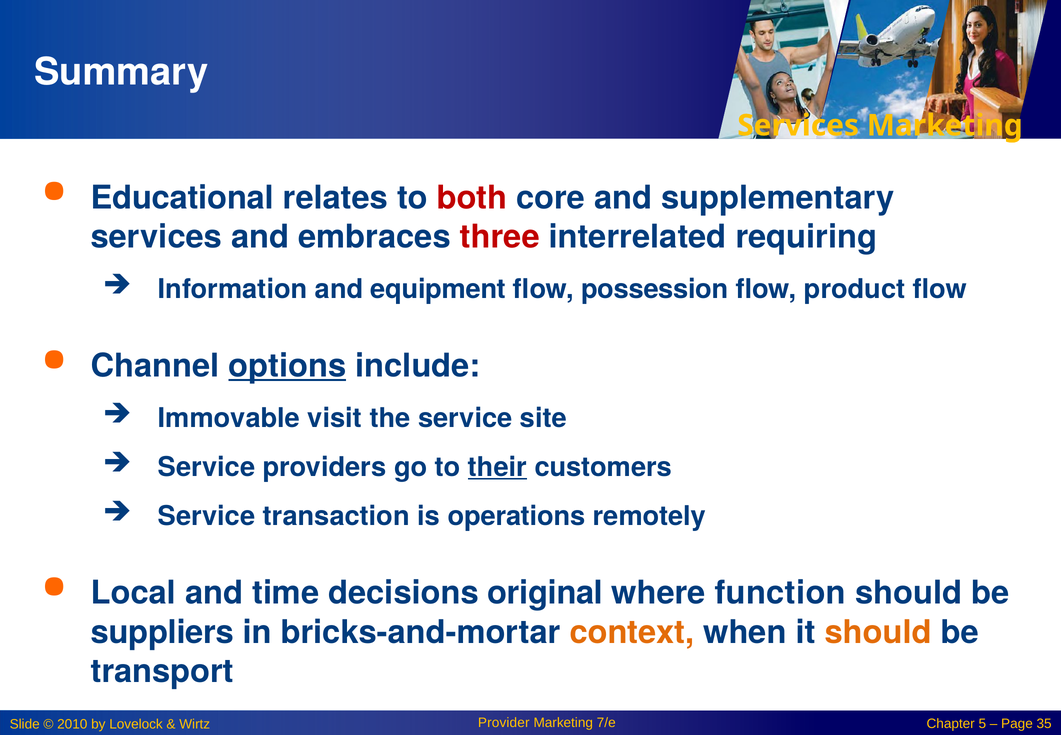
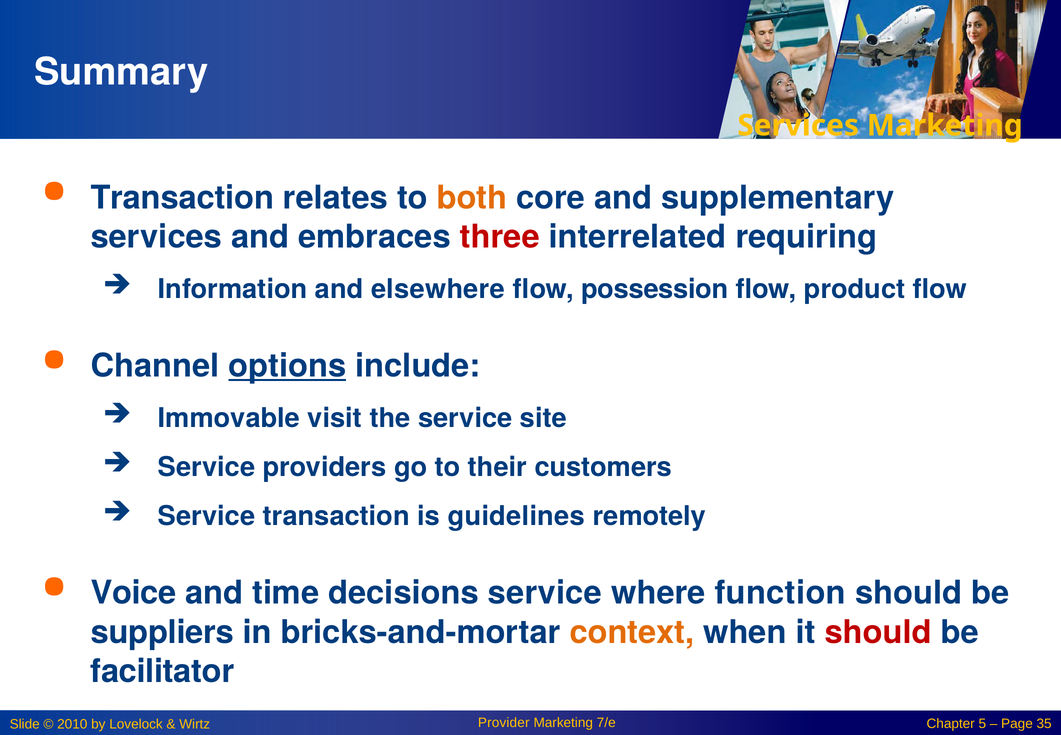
Educational: Educational -> Transaction (182, 198)
both colour: red -> orange (472, 198)
equipment: equipment -> elsewhere (438, 289)
their underline: present -> none (497, 467)
operations: operations -> guidelines (516, 516)
Local: Local -> Voice (133, 593)
decisions original: original -> service (545, 593)
should colour: orange -> red (878, 632)
transport: transport -> facilitator (162, 671)
